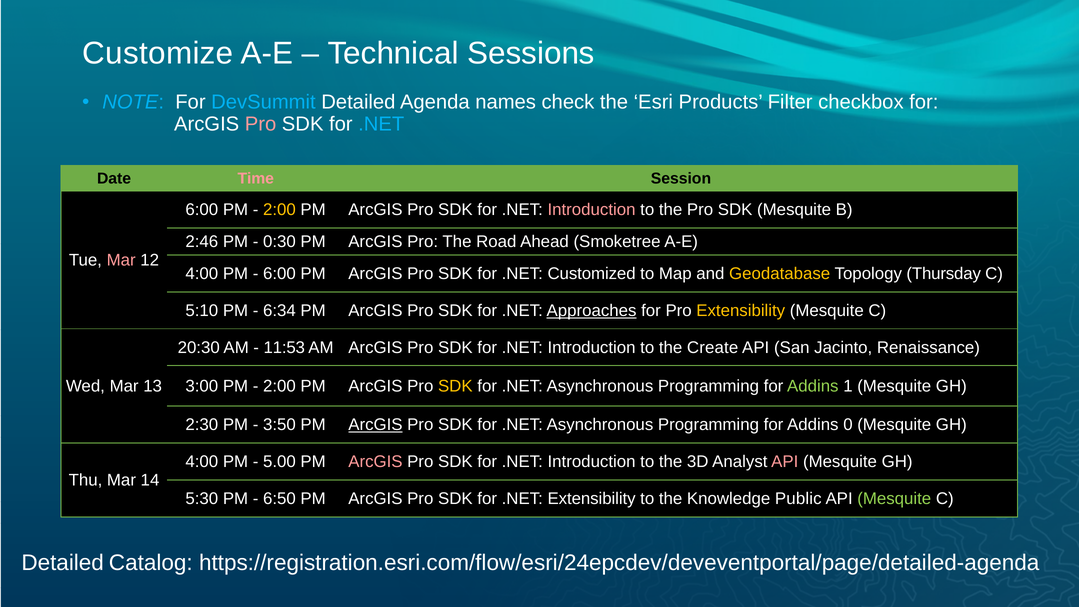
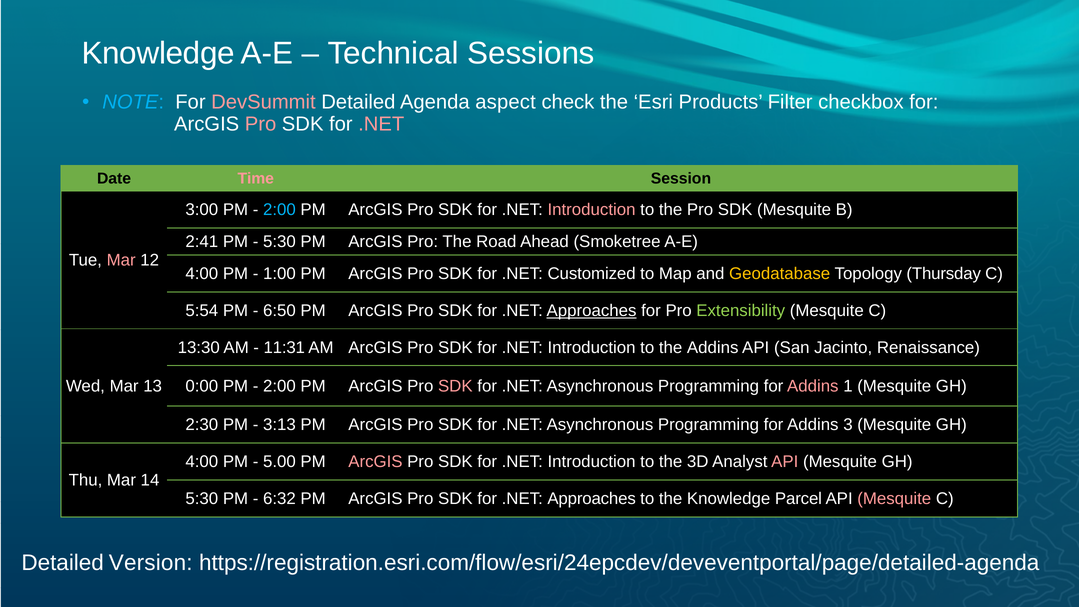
Customize: Customize -> Knowledge (158, 53)
DevSummit colour: light blue -> pink (263, 102)
names: names -> aspect (506, 102)
.NET colour: light blue -> pink (381, 124)
6:00: 6:00 -> 3:00 (202, 210)
2:00 colour: yellow -> light blue (279, 210)
2:46: 2:46 -> 2:41 (202, 242)
0:30: 0:30 -> 5:30 (279, 242)
6:00: 6:00 -> 1:00 (279, 274)
5:10: 5:10 -> 5:54 (202, 311)
6:34: 6:34 -> 6:50 (279, 311)
Extensibility colour: yellow -> light green (741, 311)
20:30: 20:30 -> 13:30 (199, 347)
11:53: 11:53 -> 11:31 (284, 347)
the Create: Create -> Addins (713, 347)
3:00: 3:00 -> 0:00 (202, 386)
SDK colour: yellow -> pink (455, 386)
Addins colour: light green -> pink (813, 386)
3:50: 3:50 -> 3:13 (279, 425)
ArcGIS underline: present -> none (375, 425)
0: 0 -> 3 (848, 425)
6:50: 6:50 -> 6:32 (279, 499)
Extensibility: Extensibility -> Approaches (592, 499)
Public: Public -> Parcel (798, 499)
Mesquite colour: light green -> pink (894, 499)
Catalog: Catalog -> Version (151, 563)
